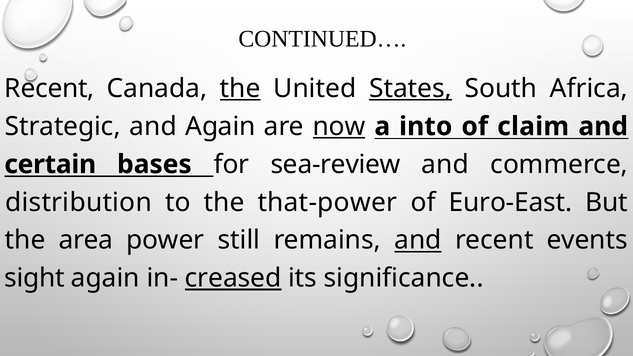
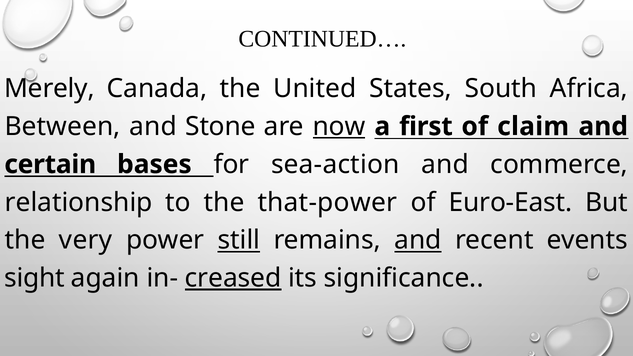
Recent: Recent -> Merely (49, 89)
the underline: present -> none (240, 89)
States underline: present -> none (410, 89)
Strategic: Strategic -> Between (63, 126)
and Again: Again -> Stone (220, 126)
into: into -> first (426, 126)
sea-review: sea-review -> sea-action (335, 164)
distribution: distribution -> relationship (79, 202)
area: area -> very (86, 240)
still underline: none -> present (239, 240)
